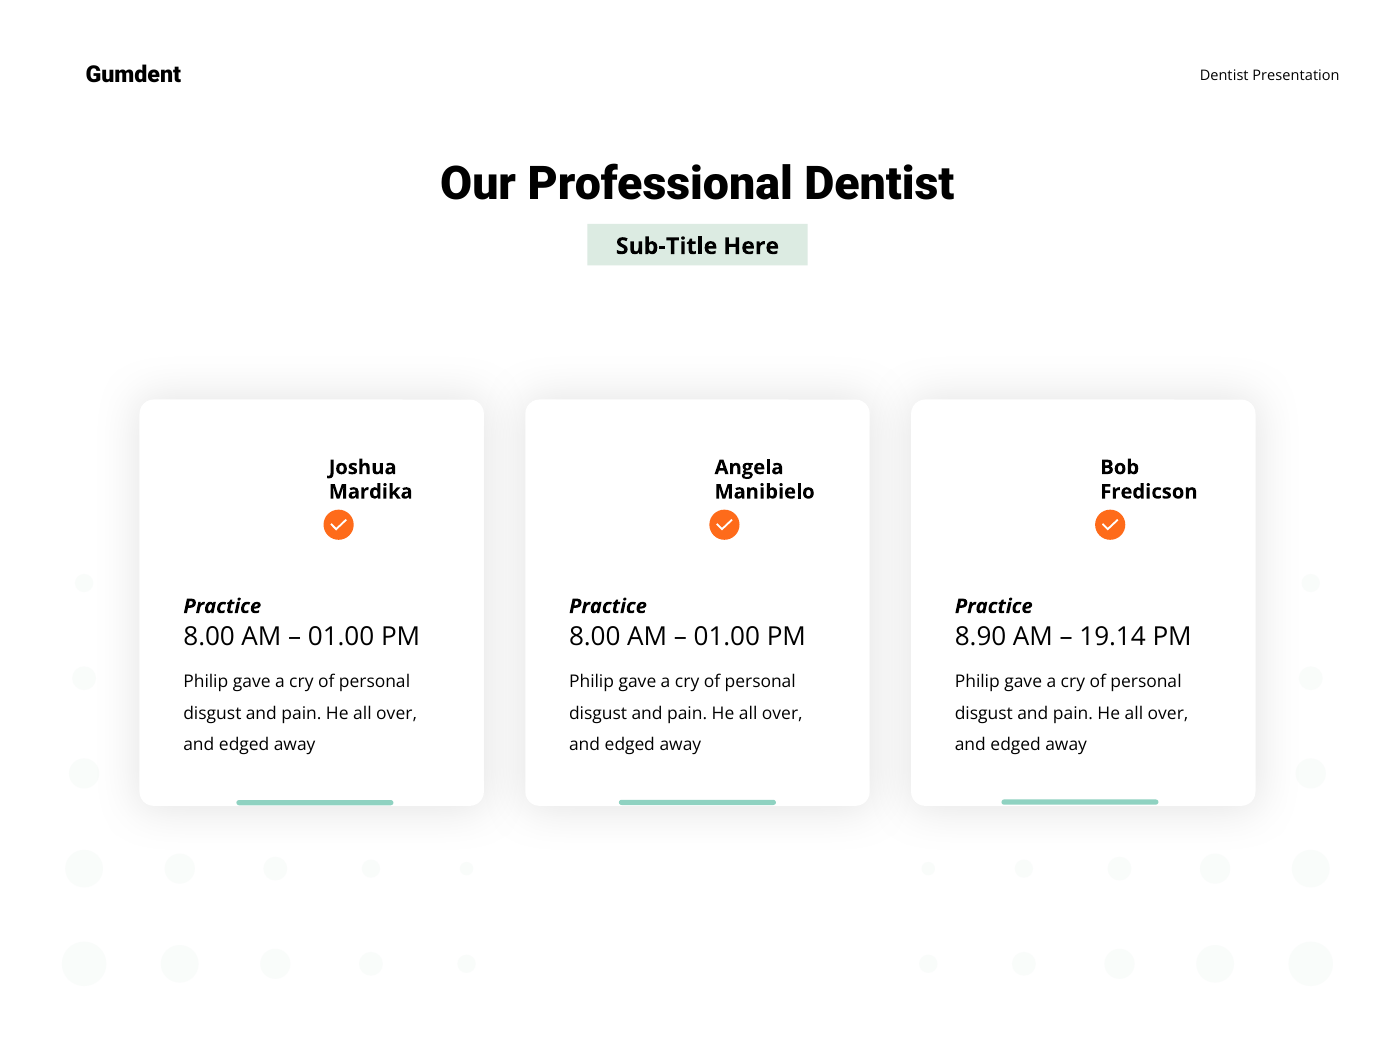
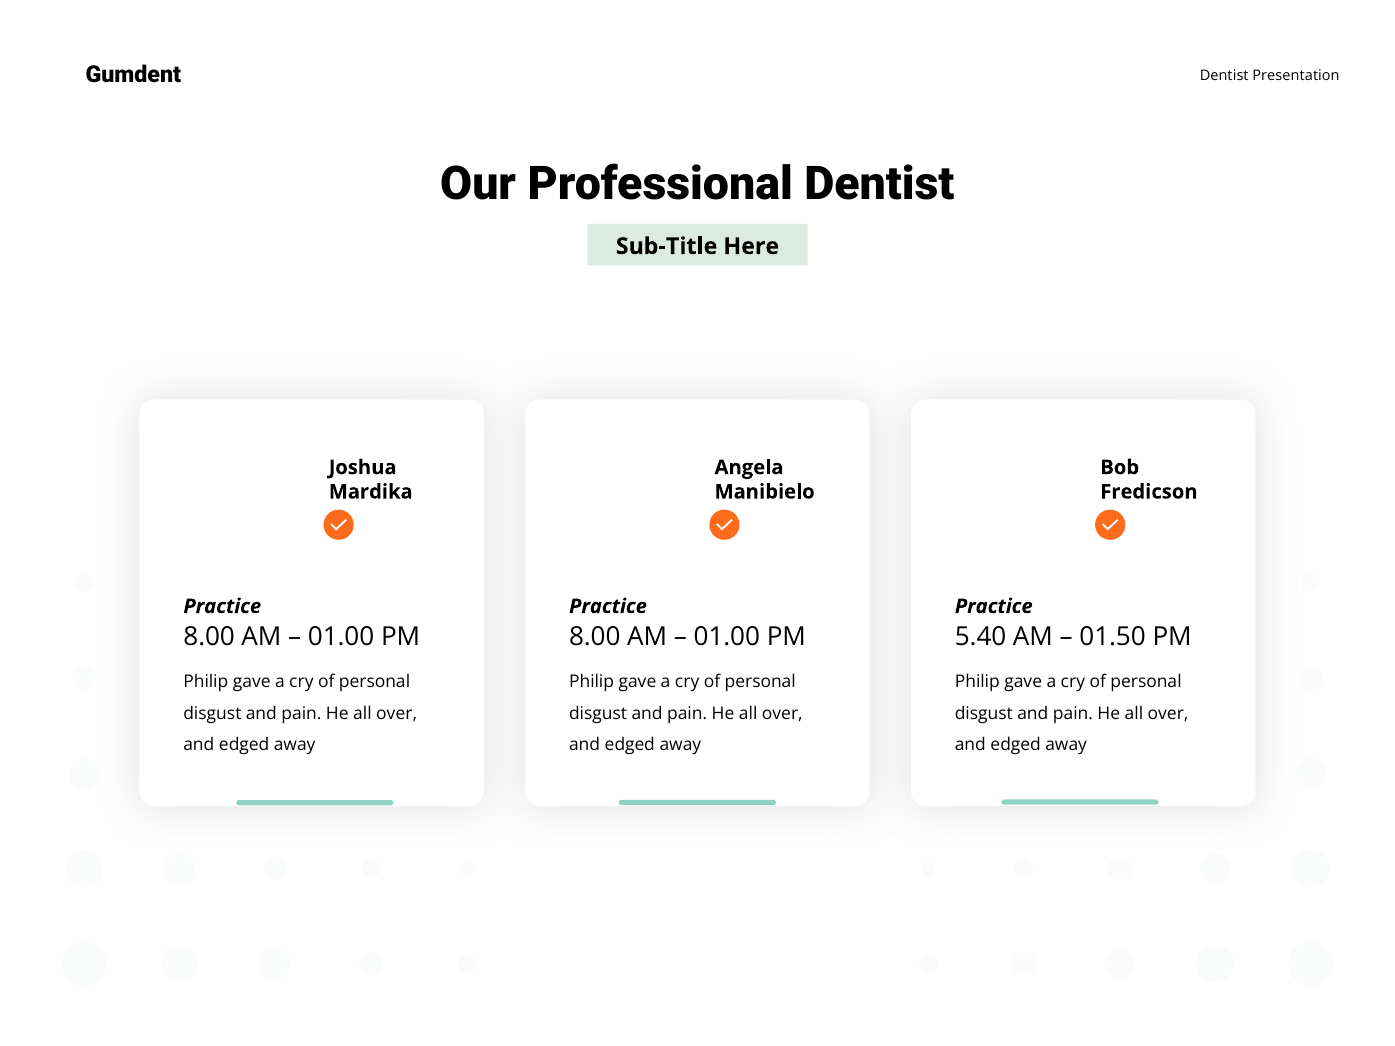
8.90: 8.90 -> 5.40 (981, 637)
19.14: 19.14 -> 01.50 (1113, 637)
